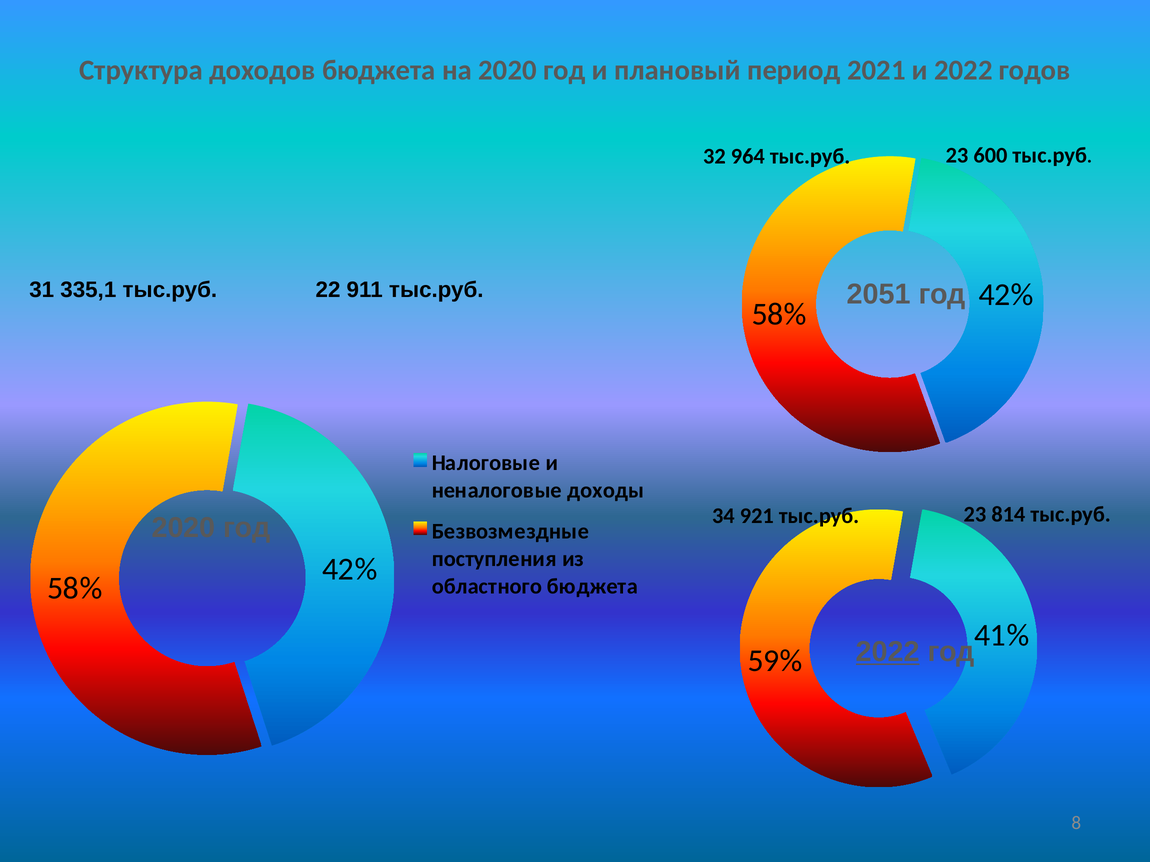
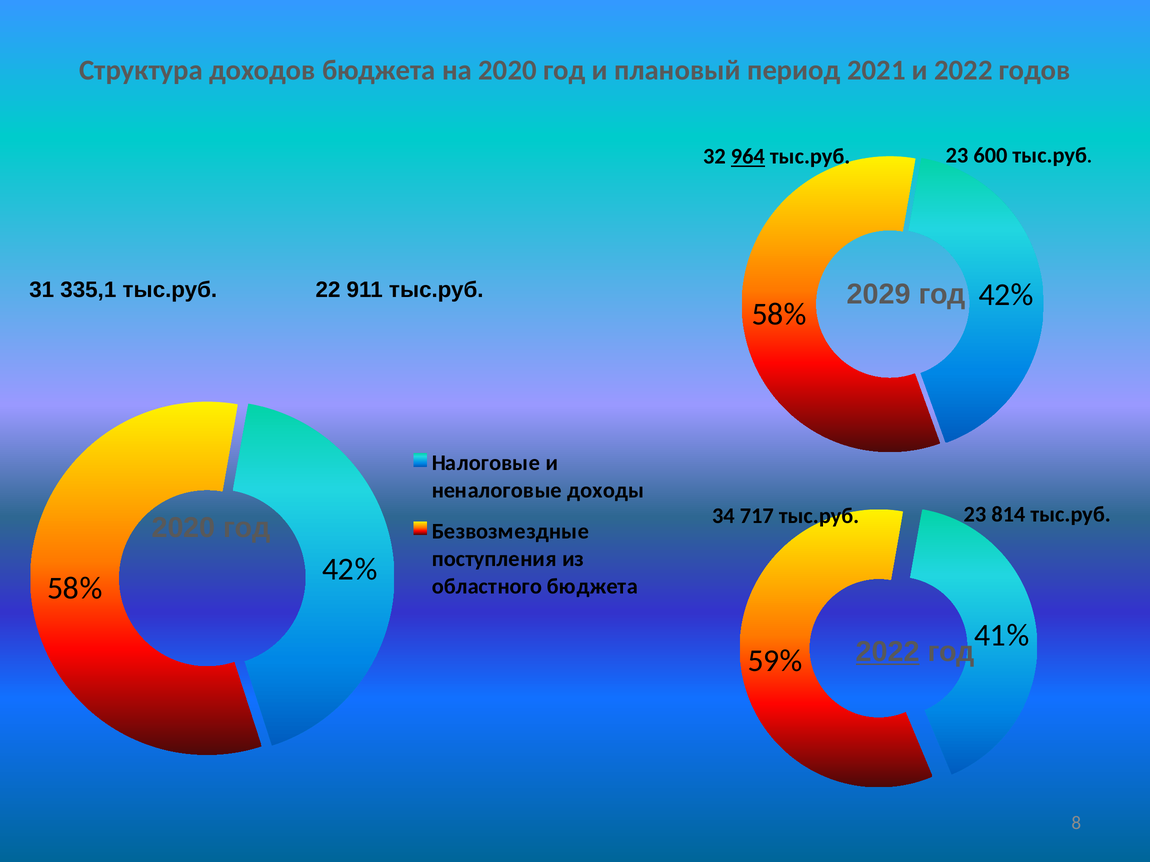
964 underline: none -> present (748, 157)
2051: 2051 -> 2029 (879, 294)
921: 921 -> 717 (757, 516)
